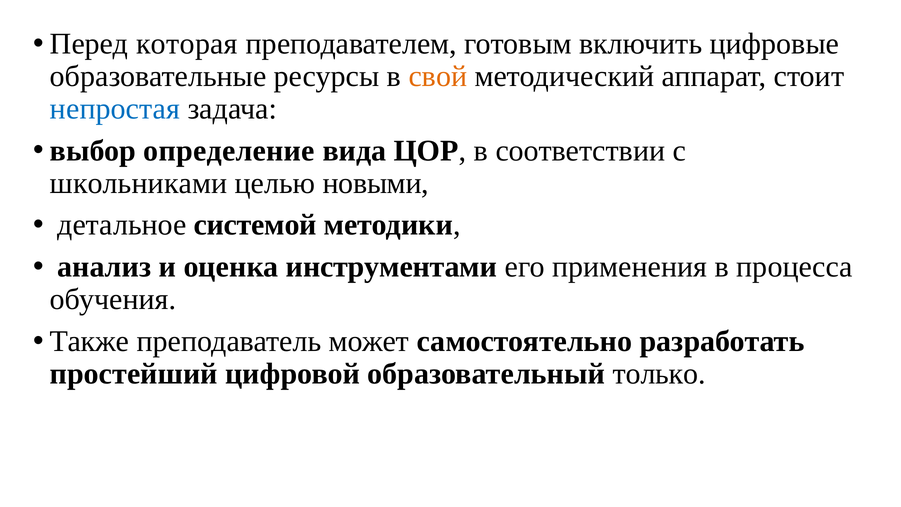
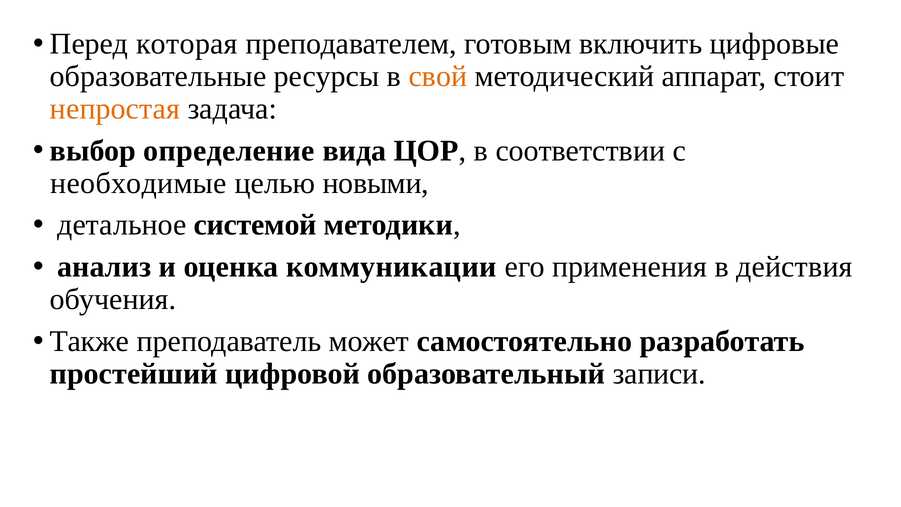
непростая colour: blue -> orange (115, 109)
школьниками: школьниками -> необходимые (138, 183)
инструментами: инструментами -> коммуникации (391, 267)
процесса: процесса -> действия (794, 267)
только: только -> записи (659, 374)
